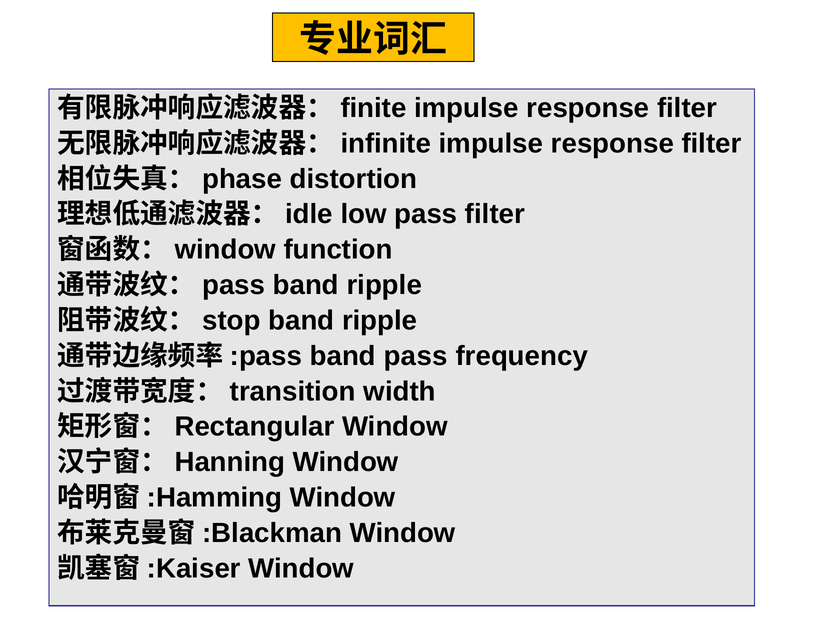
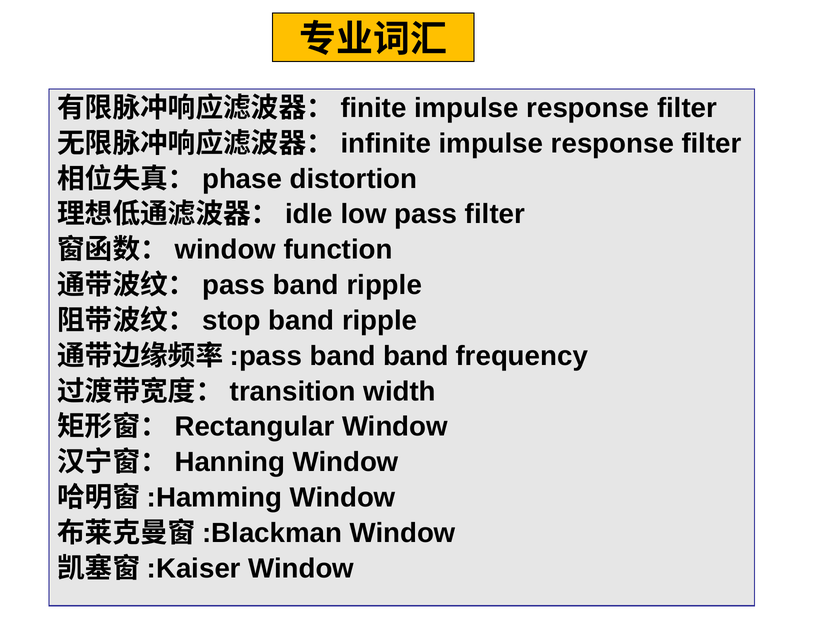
band pass: pass -> band (416, 356)
